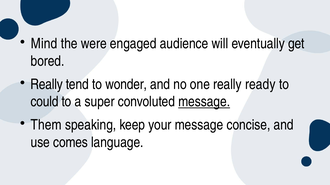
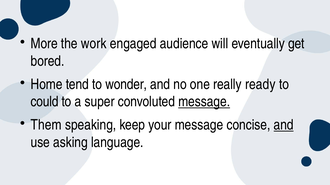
Mind: Mind -> More (44, 44)
were: were -> work (94, 44)
Really: Really -> Home (47, 85)
and underline: none -> present (284, 125)
comes: comes -> asking (70, 143)
